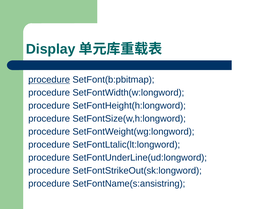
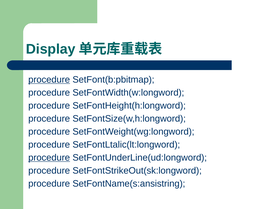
procedure underline: none -> present (49, 157)
